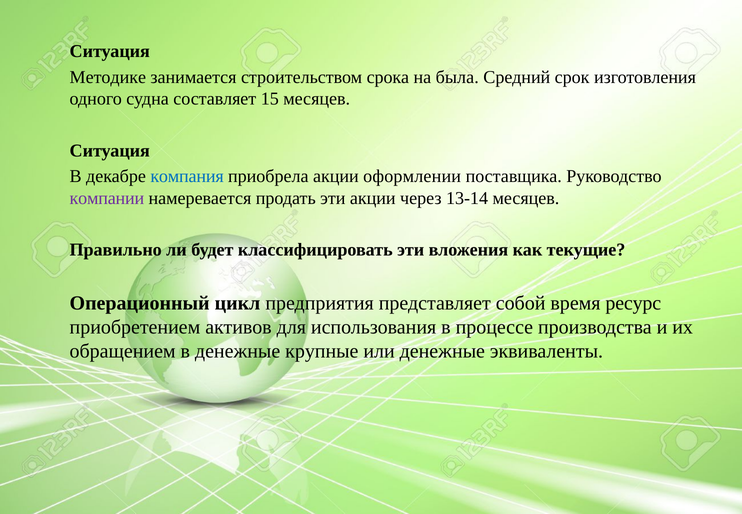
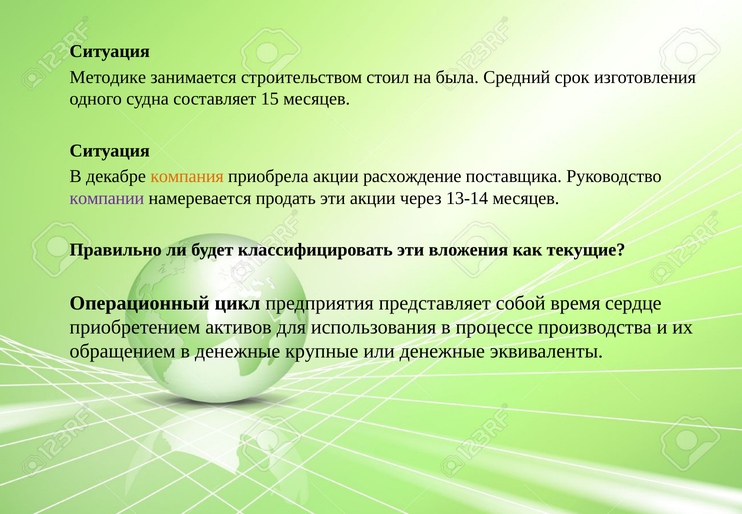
срока: срока -> стоил (388, 77)
компания colour: blue -> orange (187, 176)
оформлении: оформлении -> расхождение (412, 176)
ресурс: ресурс -> сердце (633, 303)
